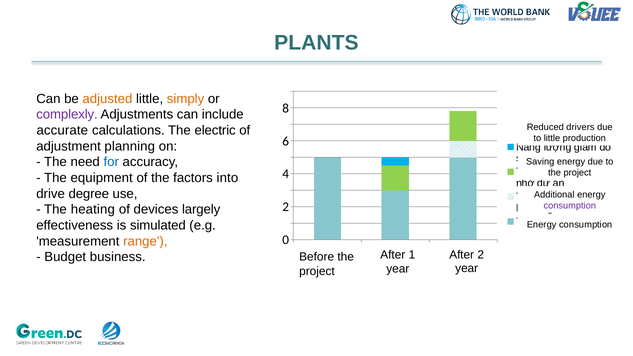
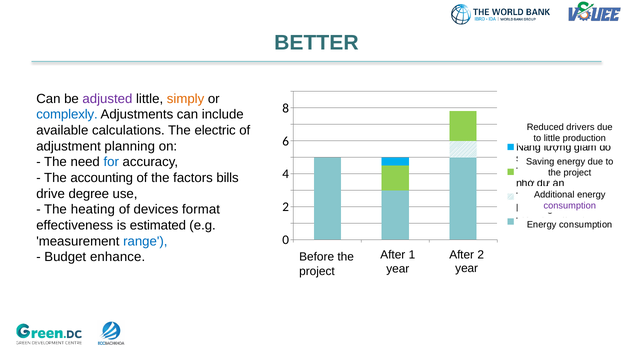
PLANTS: PLANTS -> BETTER (316, 43)
adjusted colour: orange -> purple (107, 99)
complexly colour: purple -> blue (67, 115)
accurate: accurate -> available (62, 130)
equipment: equipment -> accounting (102, 178)
into: into -> bills (228, 178)
largely: largely -> format (201, 210)
simulated: simulated -> estimated (158, 225)
range colour: orange -> blue (145, 241)
business: business -> enhance (118, 257)
